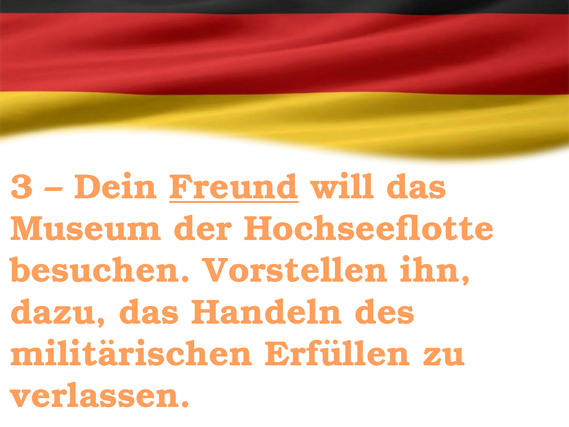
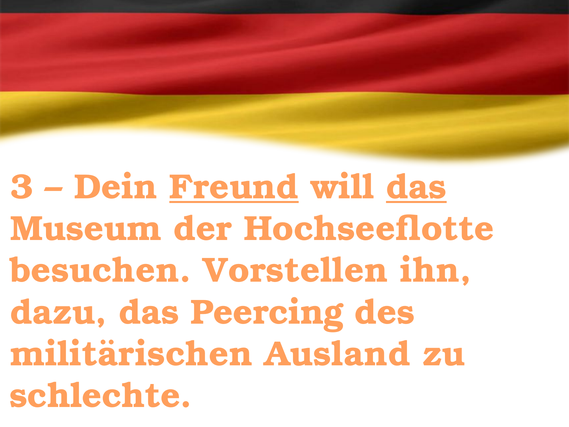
das underline: none -> present (416, 187)
Handeln: Handeln -> Peercing (267, 312)
Erfüllen: Erfüllen -> Ausland (337, 354)
verlassen: verlassen -> schlechte (101, 395)
